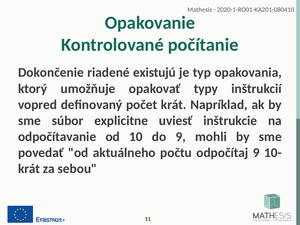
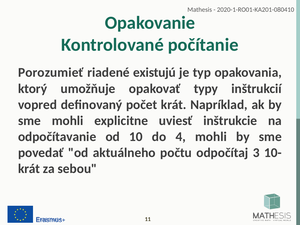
Dokončenie: Dokončenie -> Porozumieť (51, 73)
sme súbor: súbor -> mohli (68, 121)
do 9: 9 -> 4 (181, 137)
odpočítaj 9: 9 -> 3 (256, 153)
